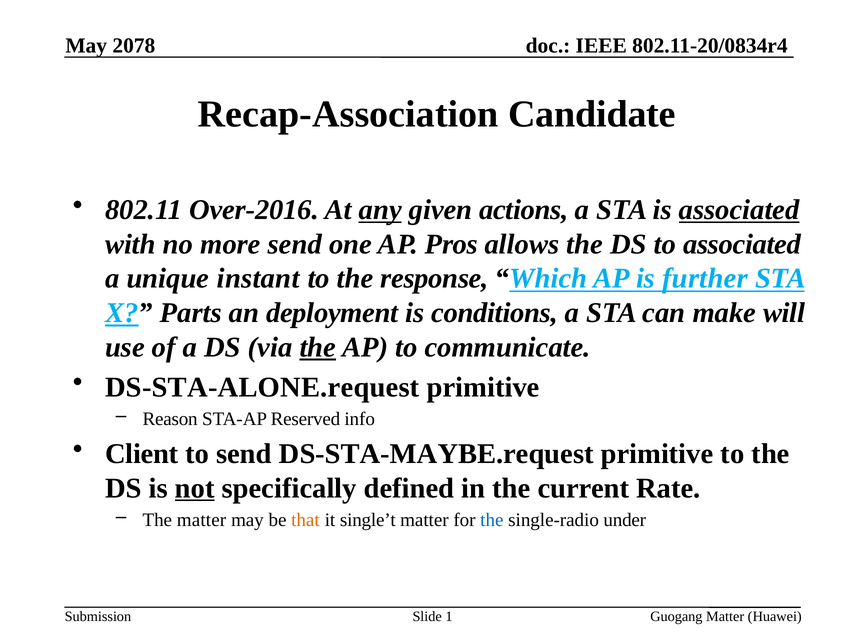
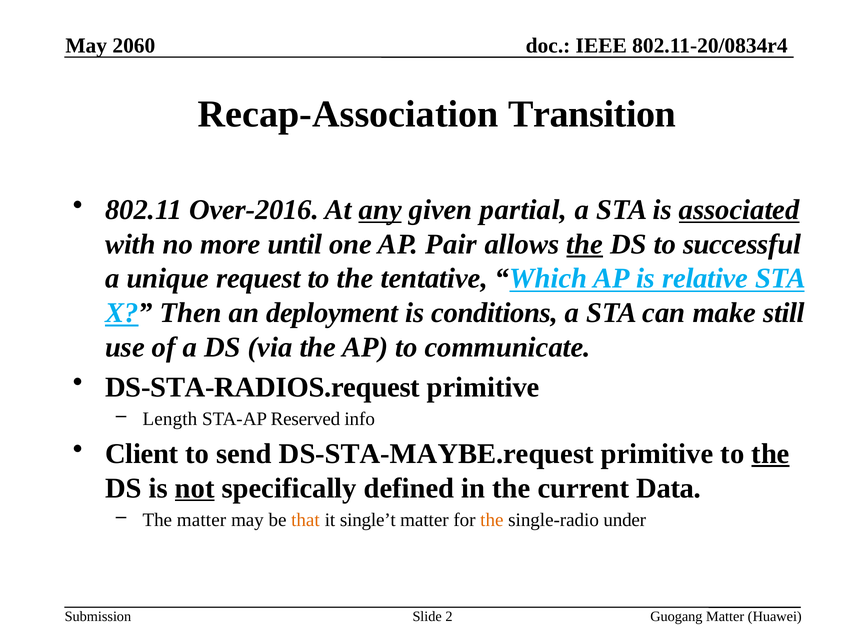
2078: 2078 -> 2060 (134, 46)
Candidate: Candidate -> Transition (592, 114)
actions: actions -> partial (523, 210)
more send: send -> until (295, 244)
Pros: Pros -> Pair (451, 244)
the underline: none -> present (585, 244)
to associated: associated -> successful (742, 244)
instant: instant -> request (258, 279)
response: response -> tentative (434, 279)
further: further -> relative (705, 279)
Parts: Parts -> Then (191, 313)
will: will -> still (784, 313)
the underline: present -> none (318, 347)
DS-STA-ALONE.request: DS-STA-ALONE.request -> DS-STA-RADIOS.request (263, 387)
Reason: Reason -> Length (170, 419)
the underline: none -> present (771, 454)
Rate: Rate -> Data (669, 488)
the colour: blue -> orange (492, 520)
1: 1 -> 2 (449, 617)
